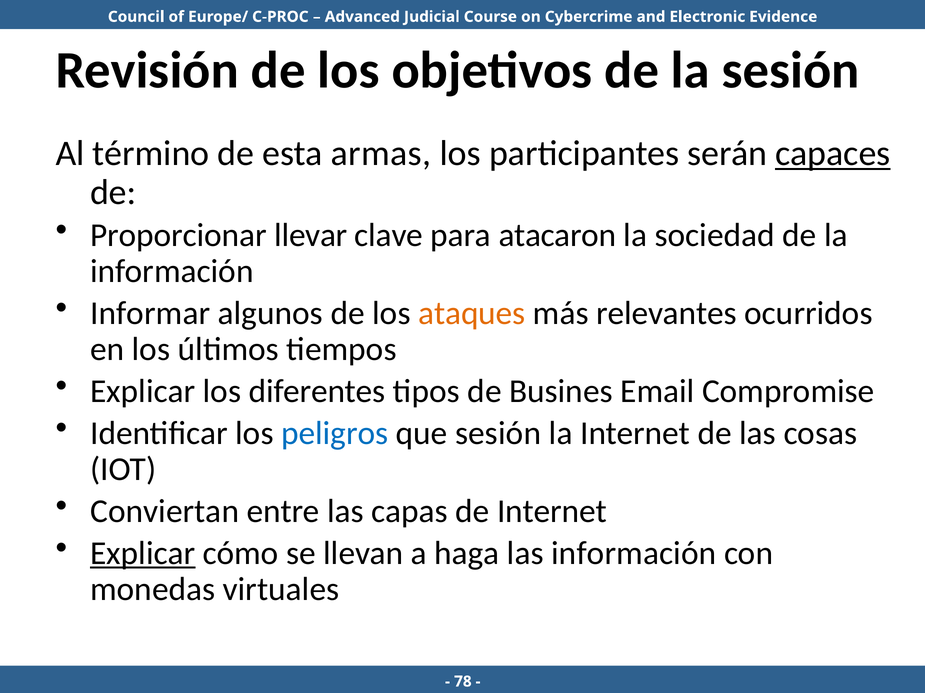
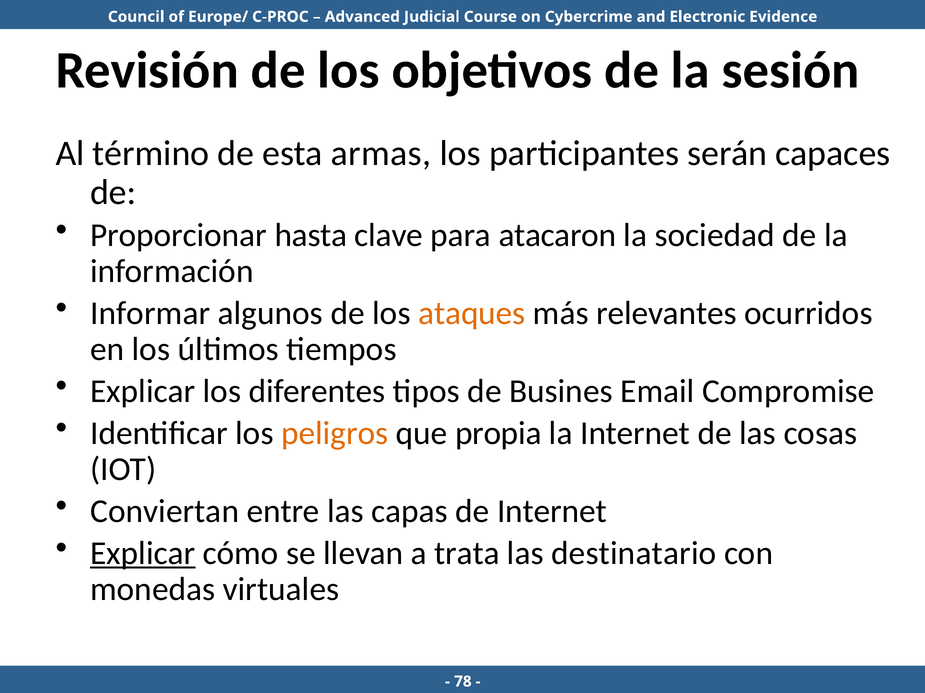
capaces underline: present -> none (833, 154)
llevar: llevar -> hasta (311, 236)
peligros colour: blue -> orange (335, 434)
que sesión: sesión -> propia (498, 434)
haga: haga -> trata (467, 554)
las información: información -> destinatario (634, 554)
